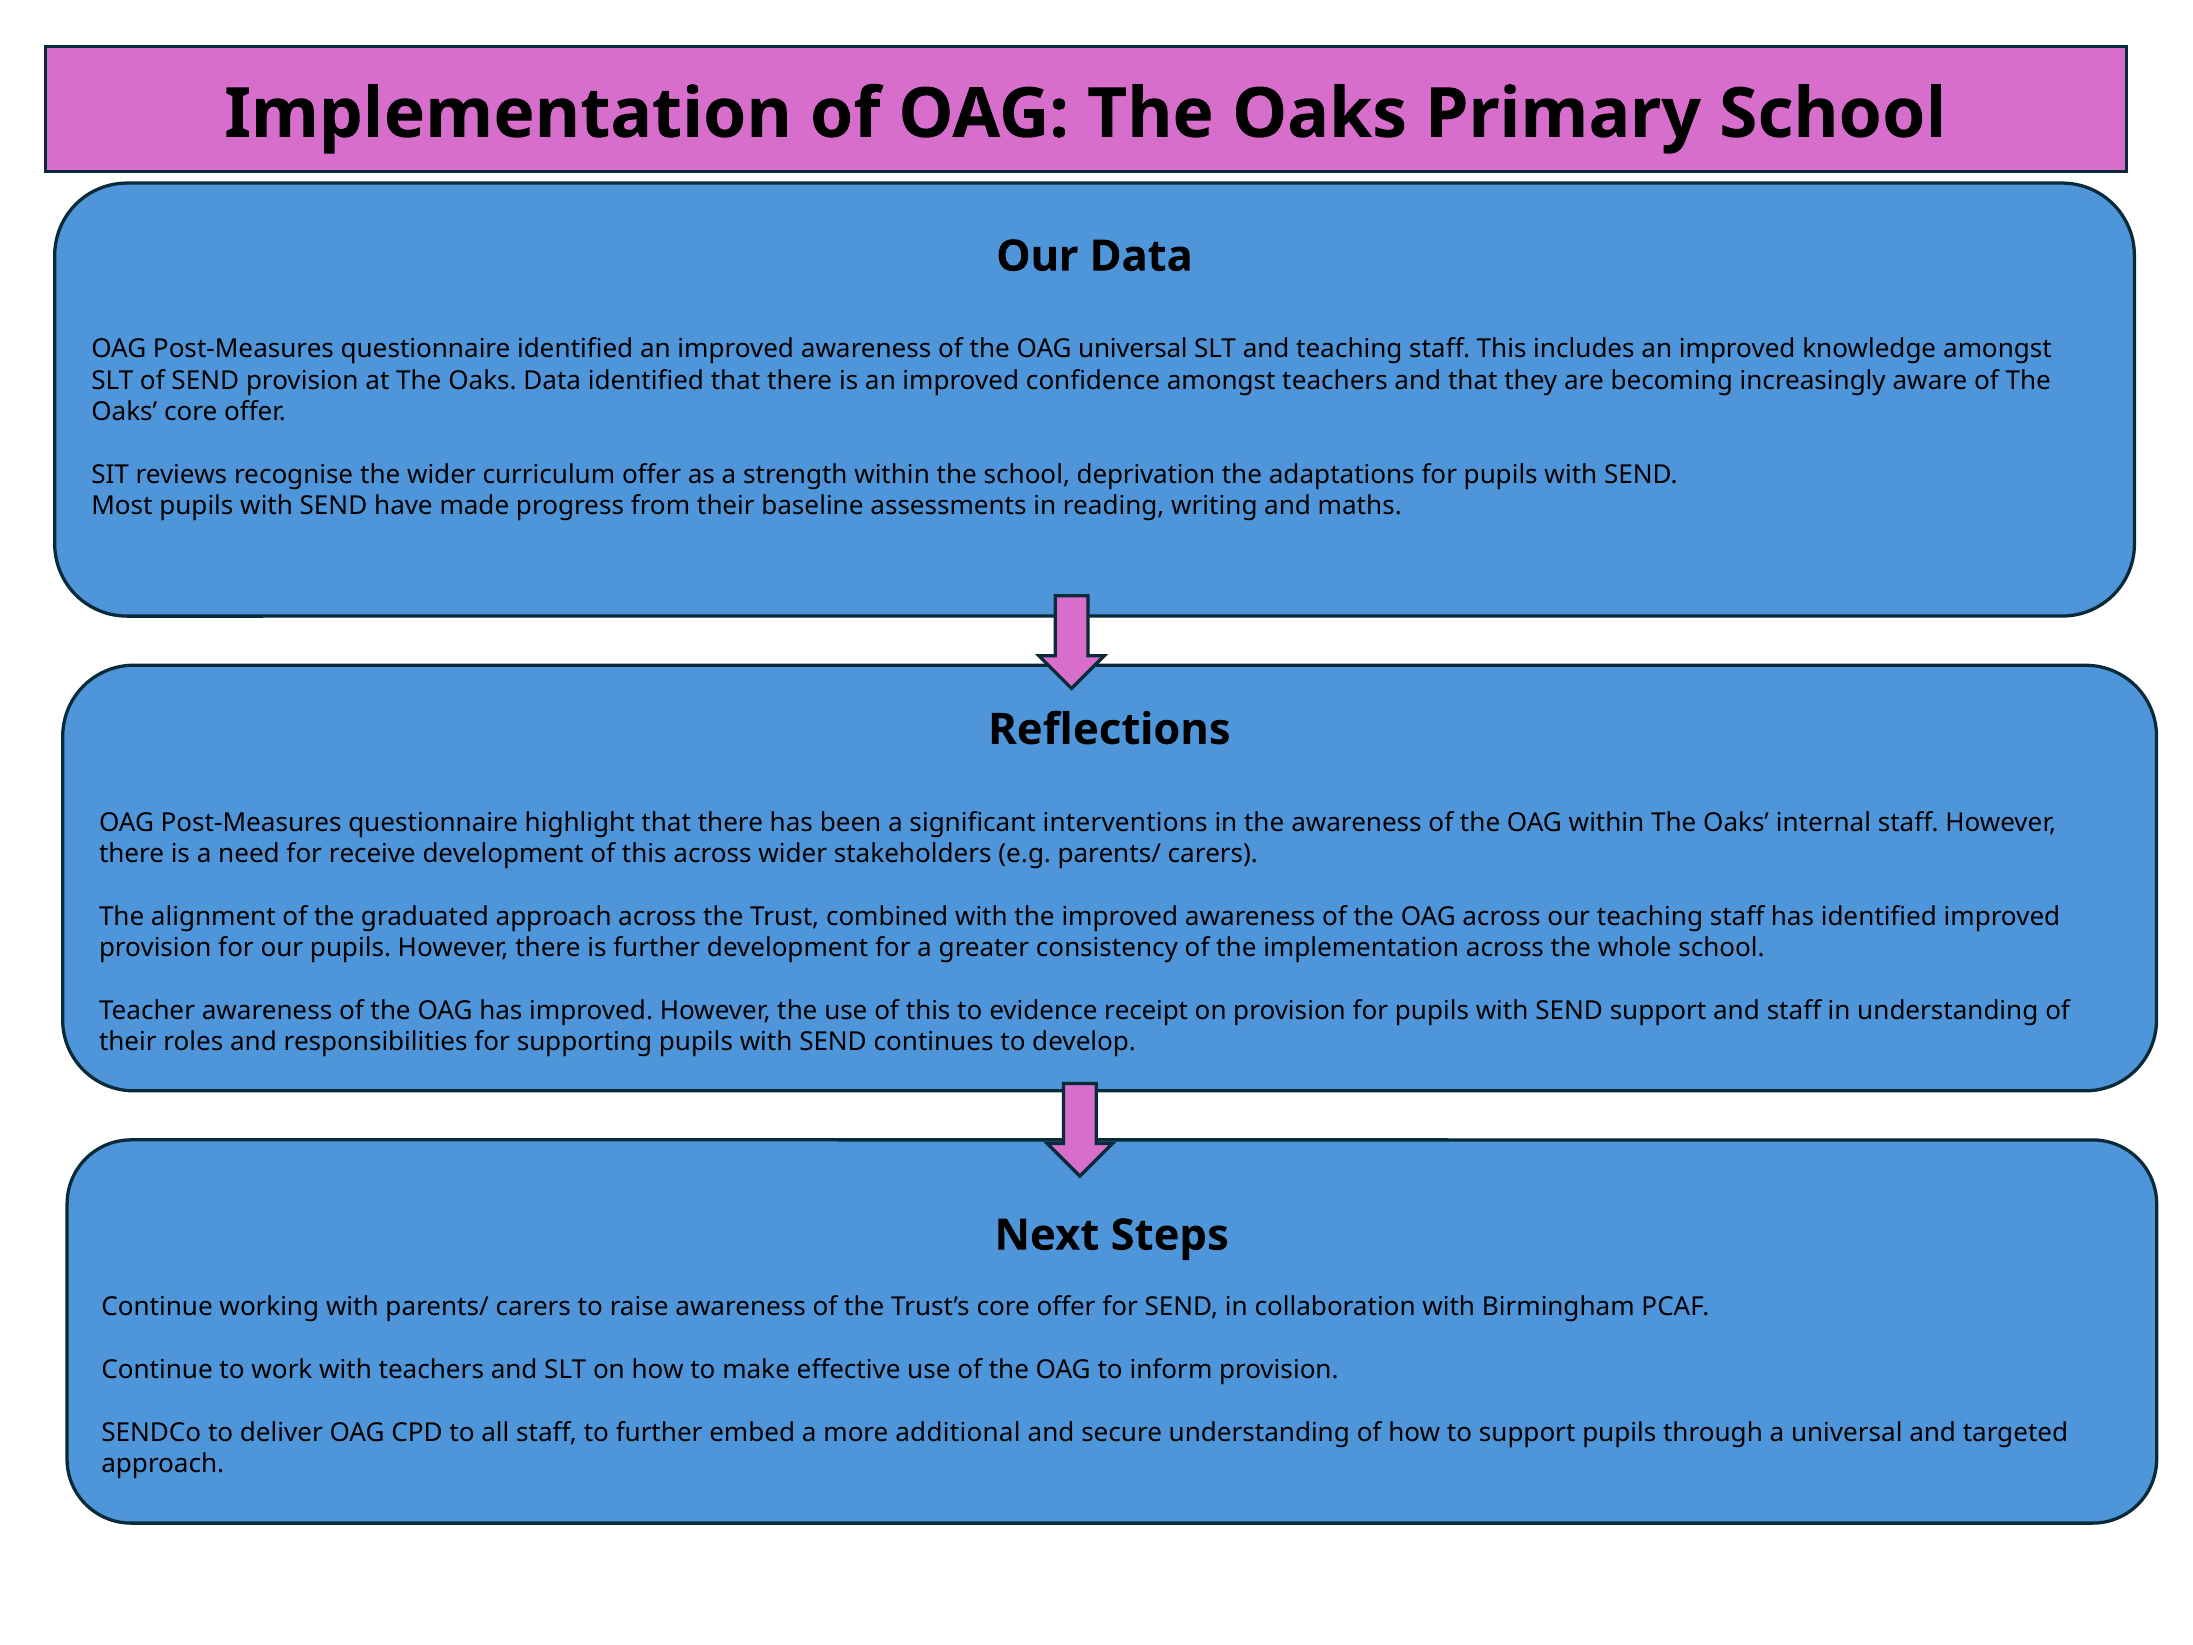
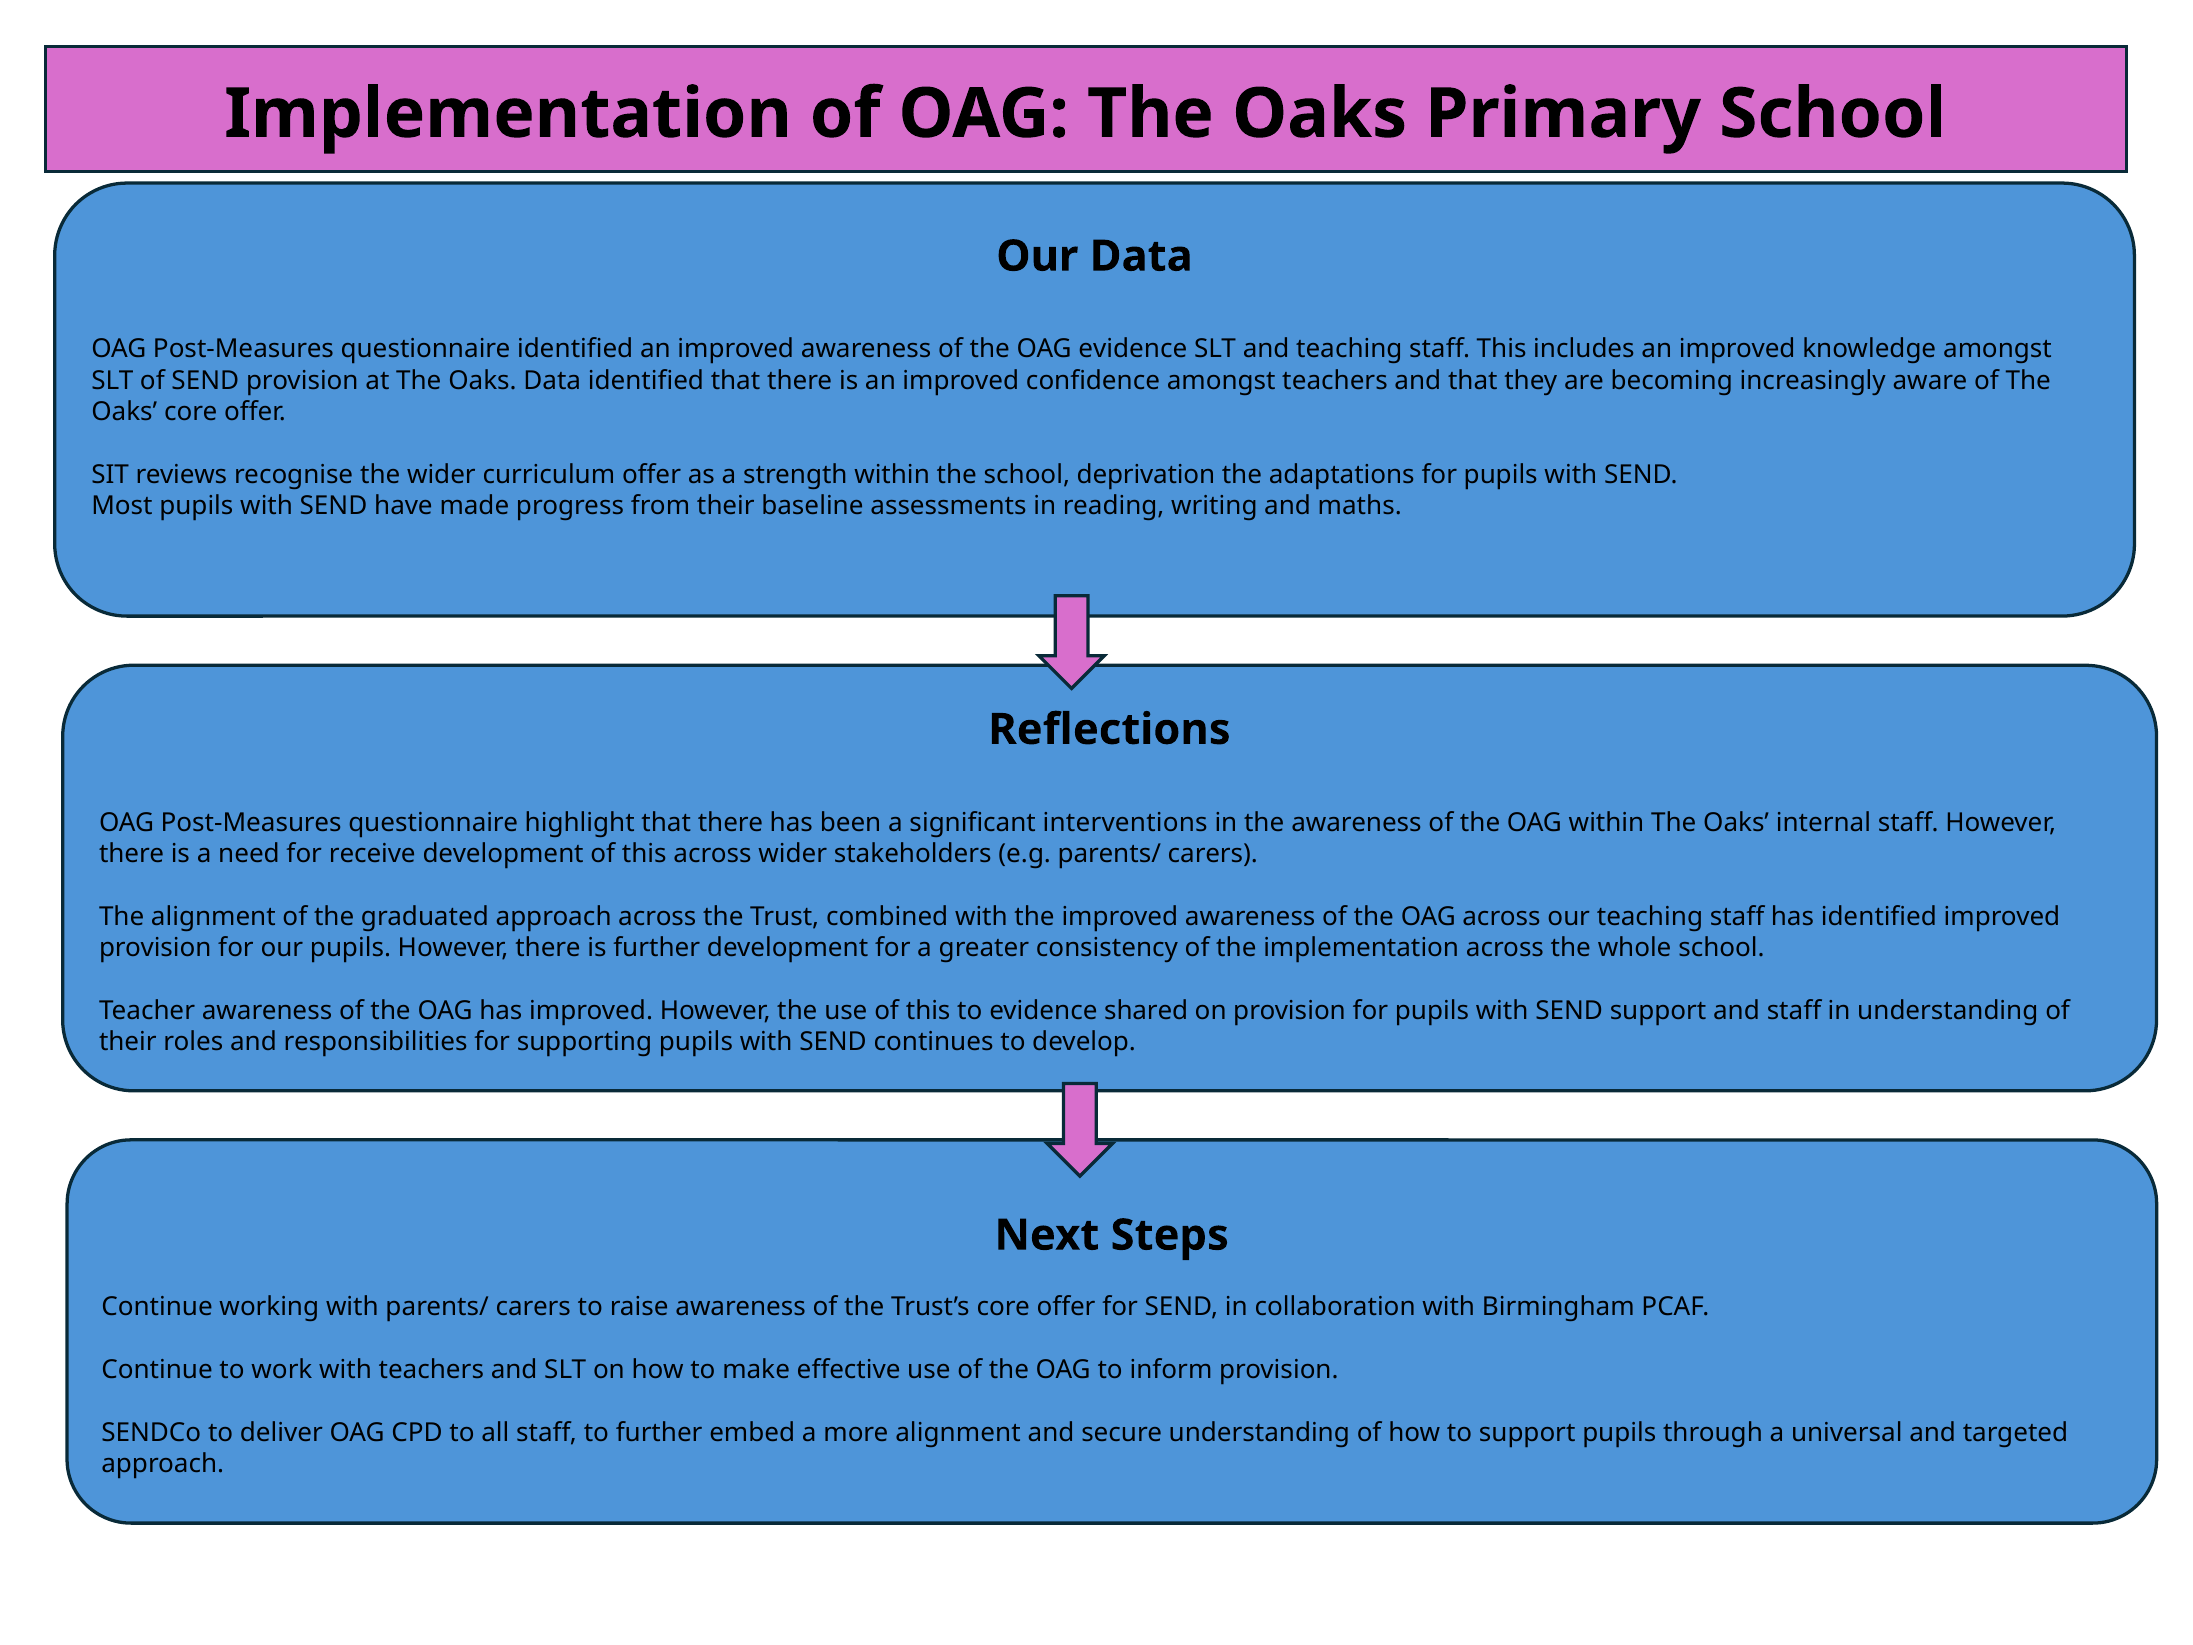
OAG universal: universal -> evidence (1133, 349)
receipt: receipt -> shared (1146, 1010)
more additional: additional -> alignment (958, 1432)
